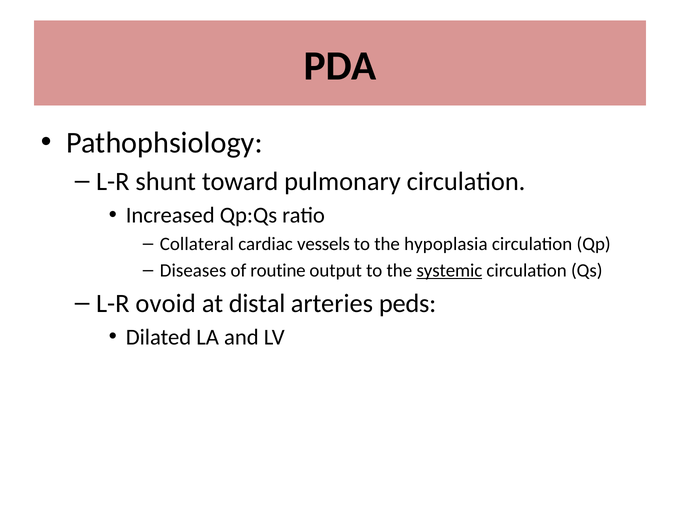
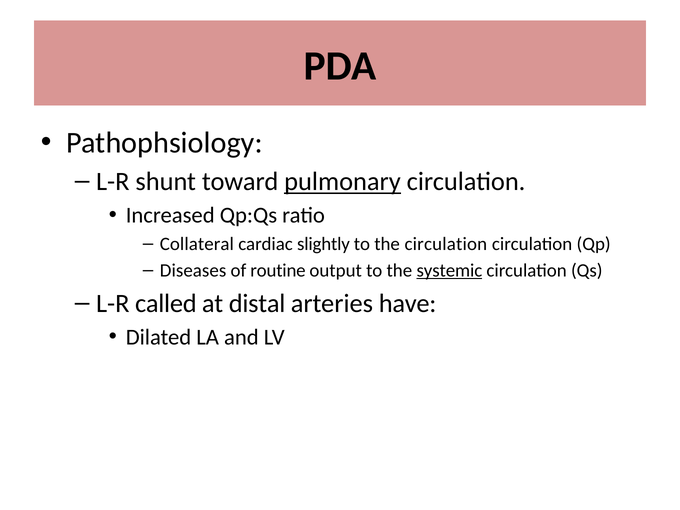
pulmonary underline: none -> present (342, 182)
vessels: vessels -> slightly (323, 244)
the hypoplasia: hypoplasia -> circulation (446, 244)
ovoid: ovoid -> called (166, 303)
peds: peds -> have (408, 303)
